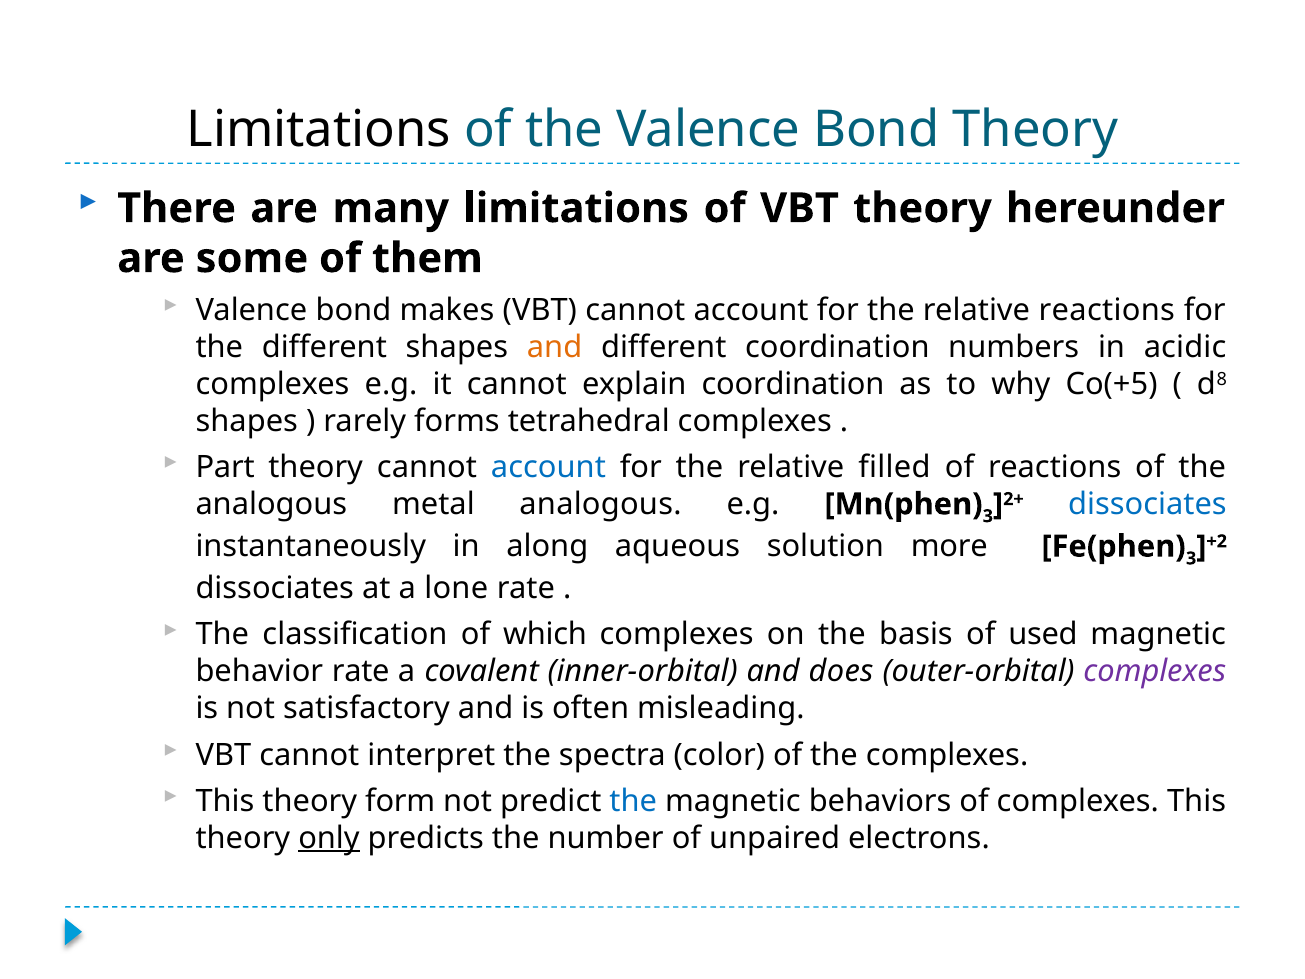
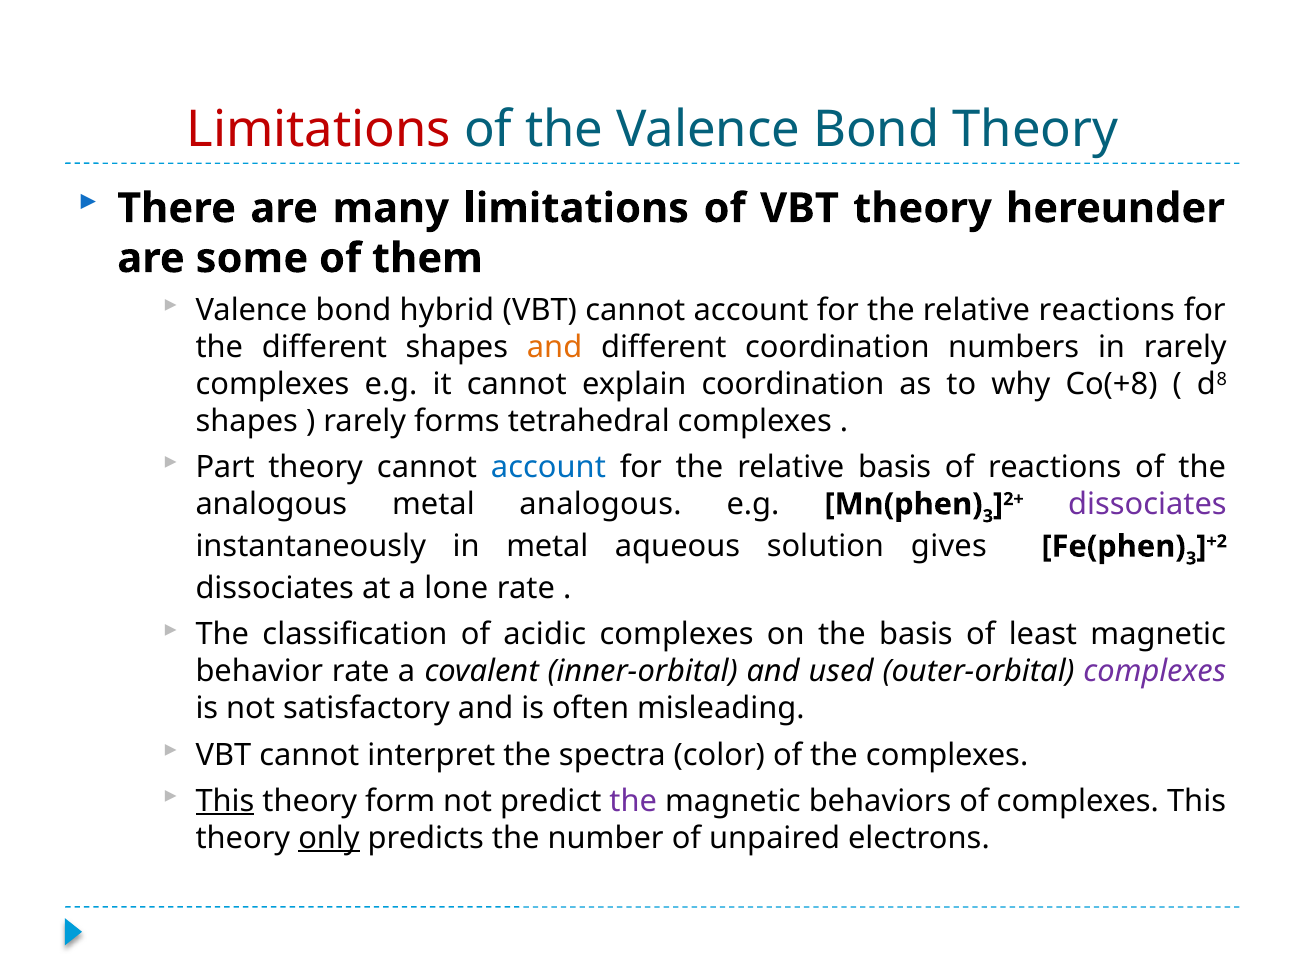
Limitations colour: black -> red (319, 130)
makes: makes -> hybrid (447, 310)
in acidic: acidic -> rarely (1185, 347)
Co(+5: Co(+5 -> Co(+8 (1112, 384)
relative filled: filled -> basis (895, 467)
dissociates colour: blue -> purple (1147, 504)
in along: along -> metal (547, 546)
more: more -> gives (949, 546)
which: which -> acidic (545, 635)
used: used -> least (1043, 635)
does: does -> used (841, 672)
This underline: none -> present (225, 801)
the colour: blue -> purple (633, 801)
